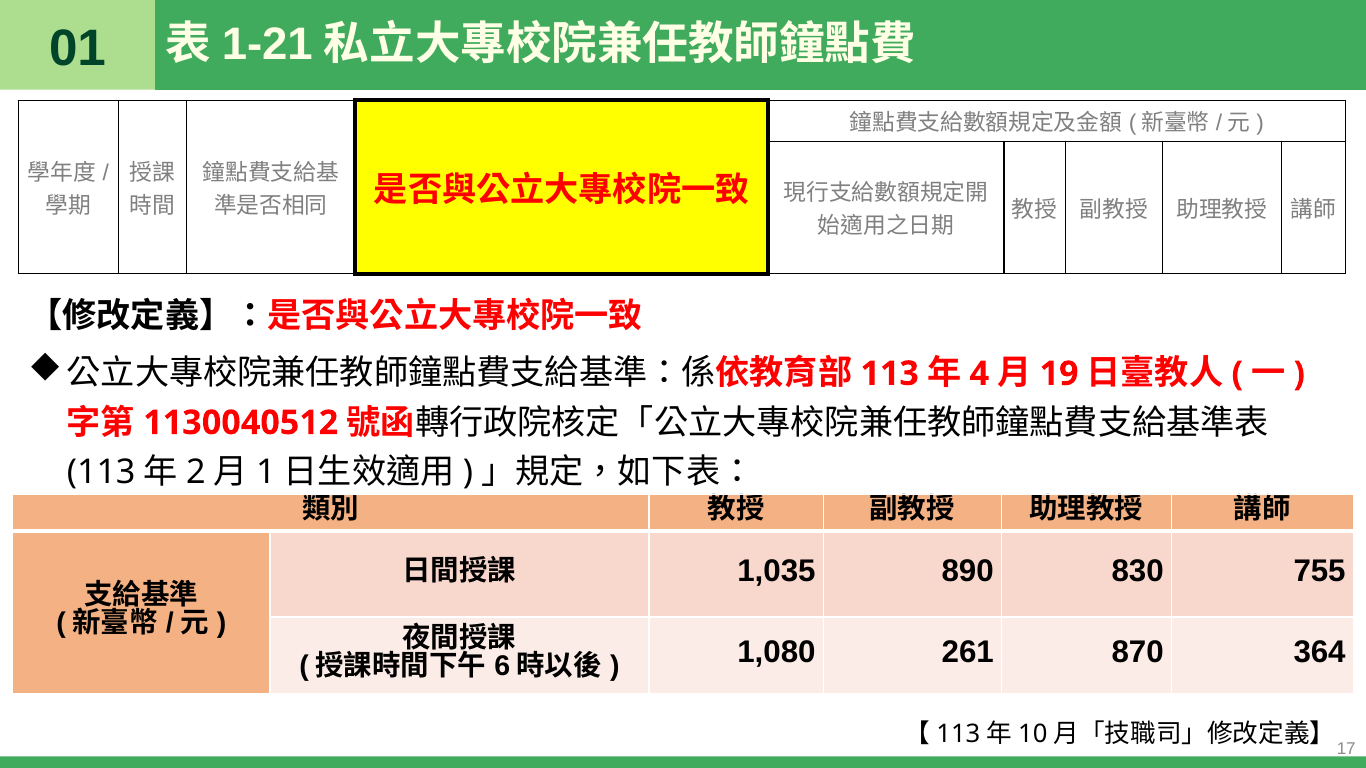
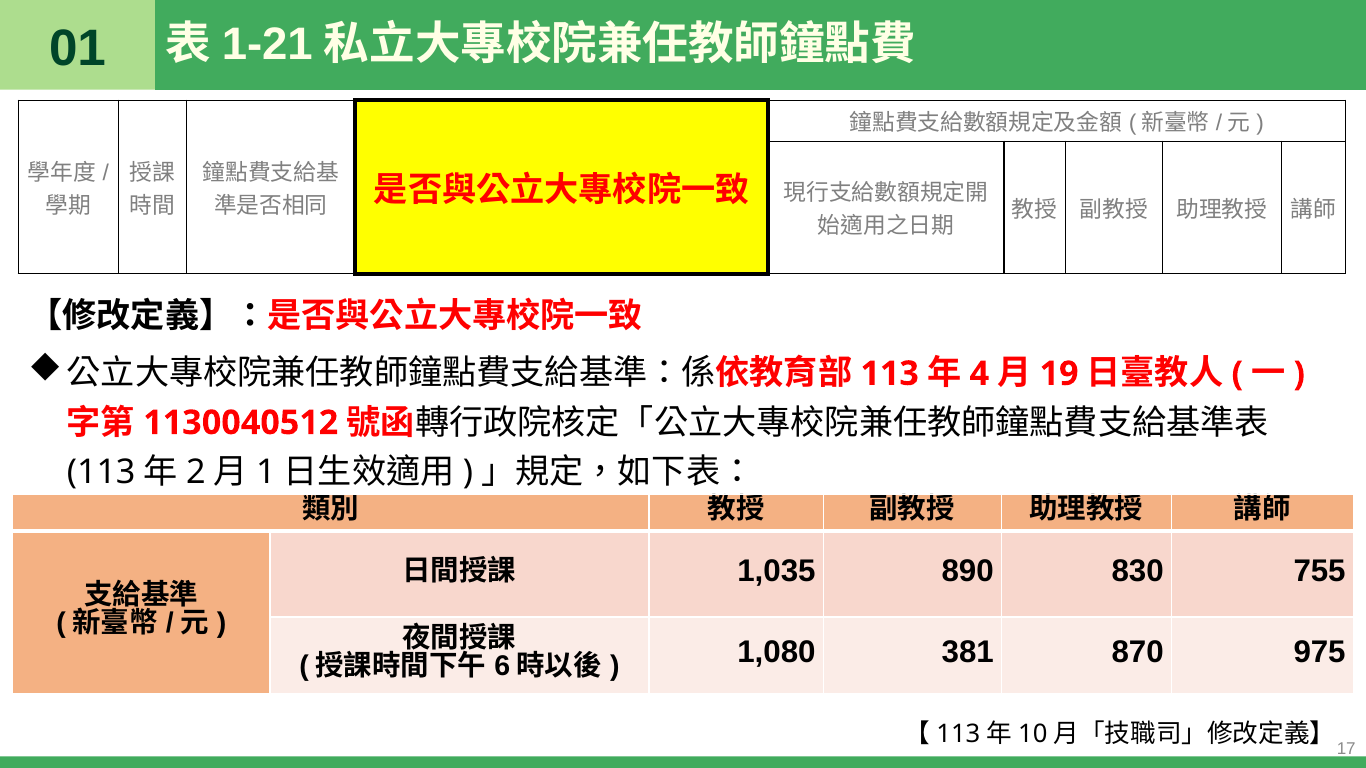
261: 261 -> 381 (968, 653)
364: 364 -> 975 (1320, 653)
